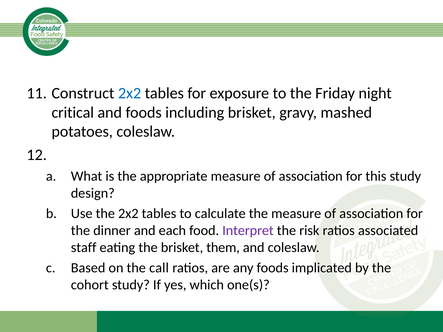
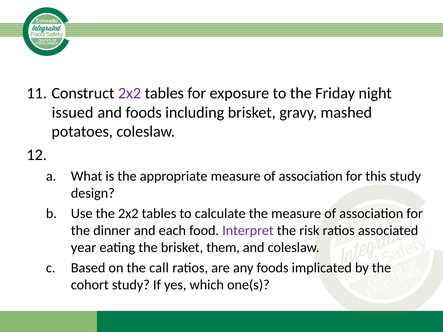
2x2 colour: blue -> purple (130, 93)
critical: critical -> issued (73, 113)
staff: staff -> year (84, 248)
